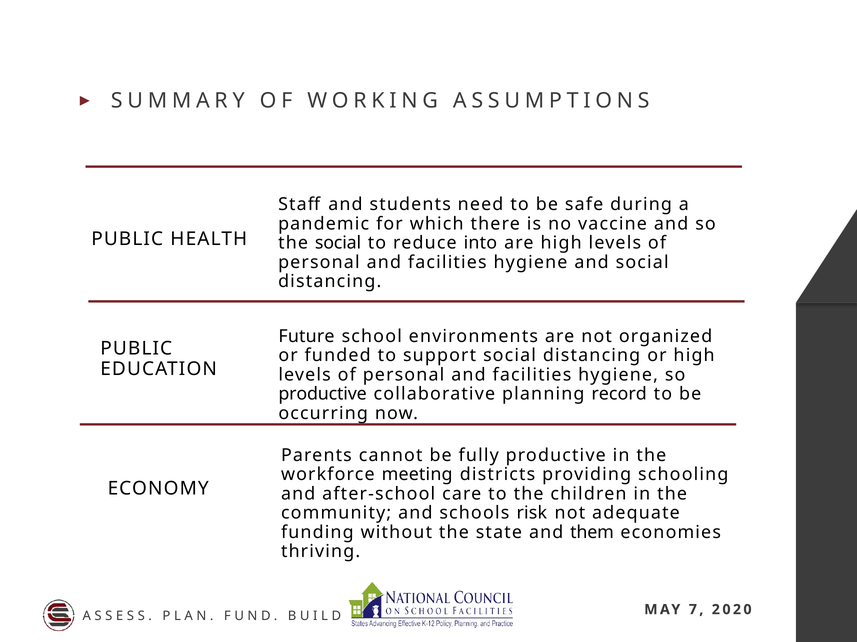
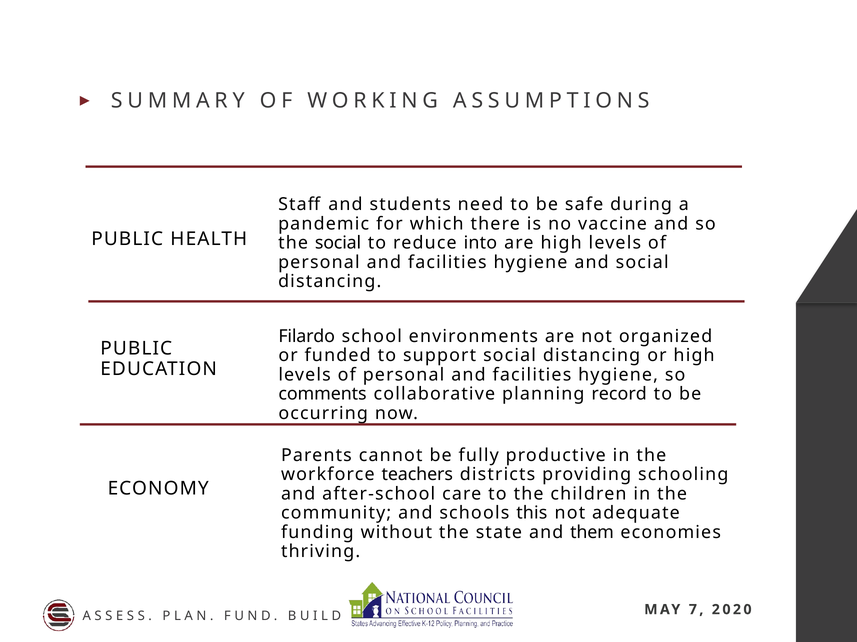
Future: Future -> Filardo (307, 337)
productive: productive -> comments (323, 395)
meeting: meeting -> teachers (417, 475)
risk: risk -> this (532, 514)
